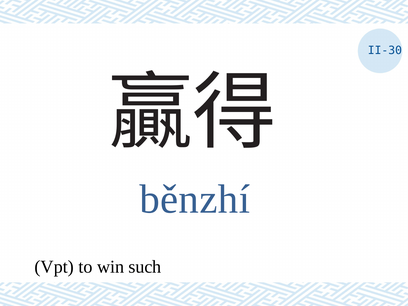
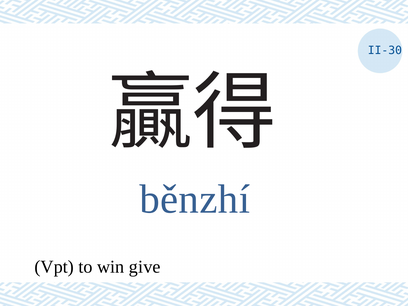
such: such -> give (145, 267)
